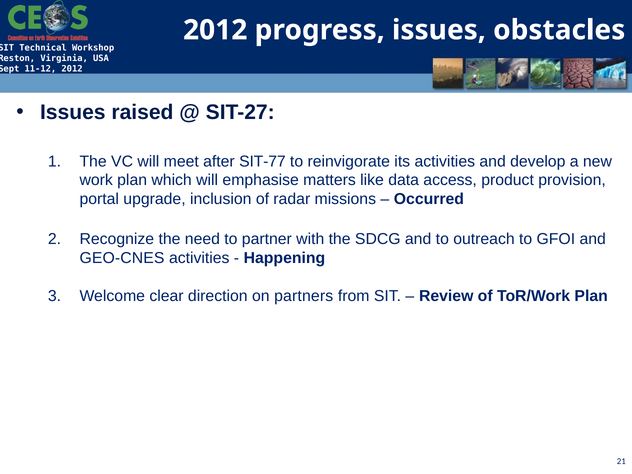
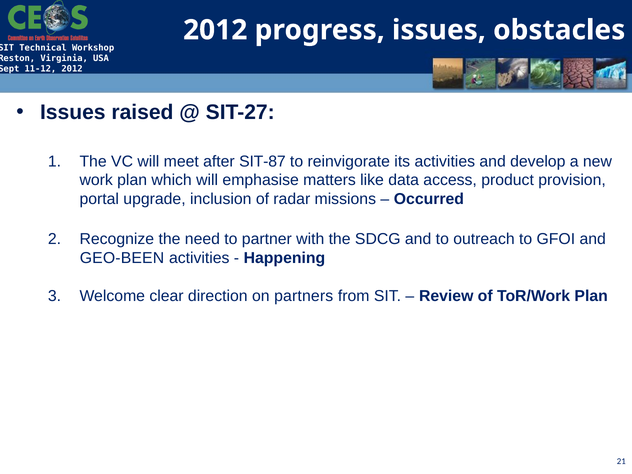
SIT-77: SIT-77 -> SIT-87 (262, 161)
GEO-CNES: GEO-CNES -> GEO-BEEN (122, 258)
